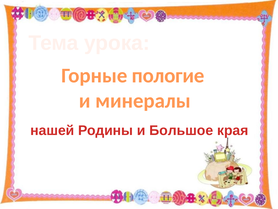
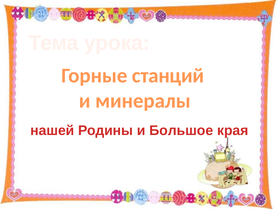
пологие: пологие -> станций (168, 75)
